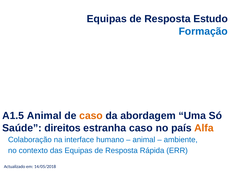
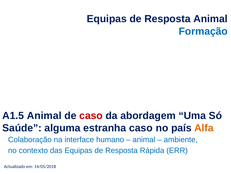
Resposta Estudo: Estudo -> Animal (211, 19)
caso colour: orange -> red (91, 115)
direitos: direitos -> alguma (62, 127)
